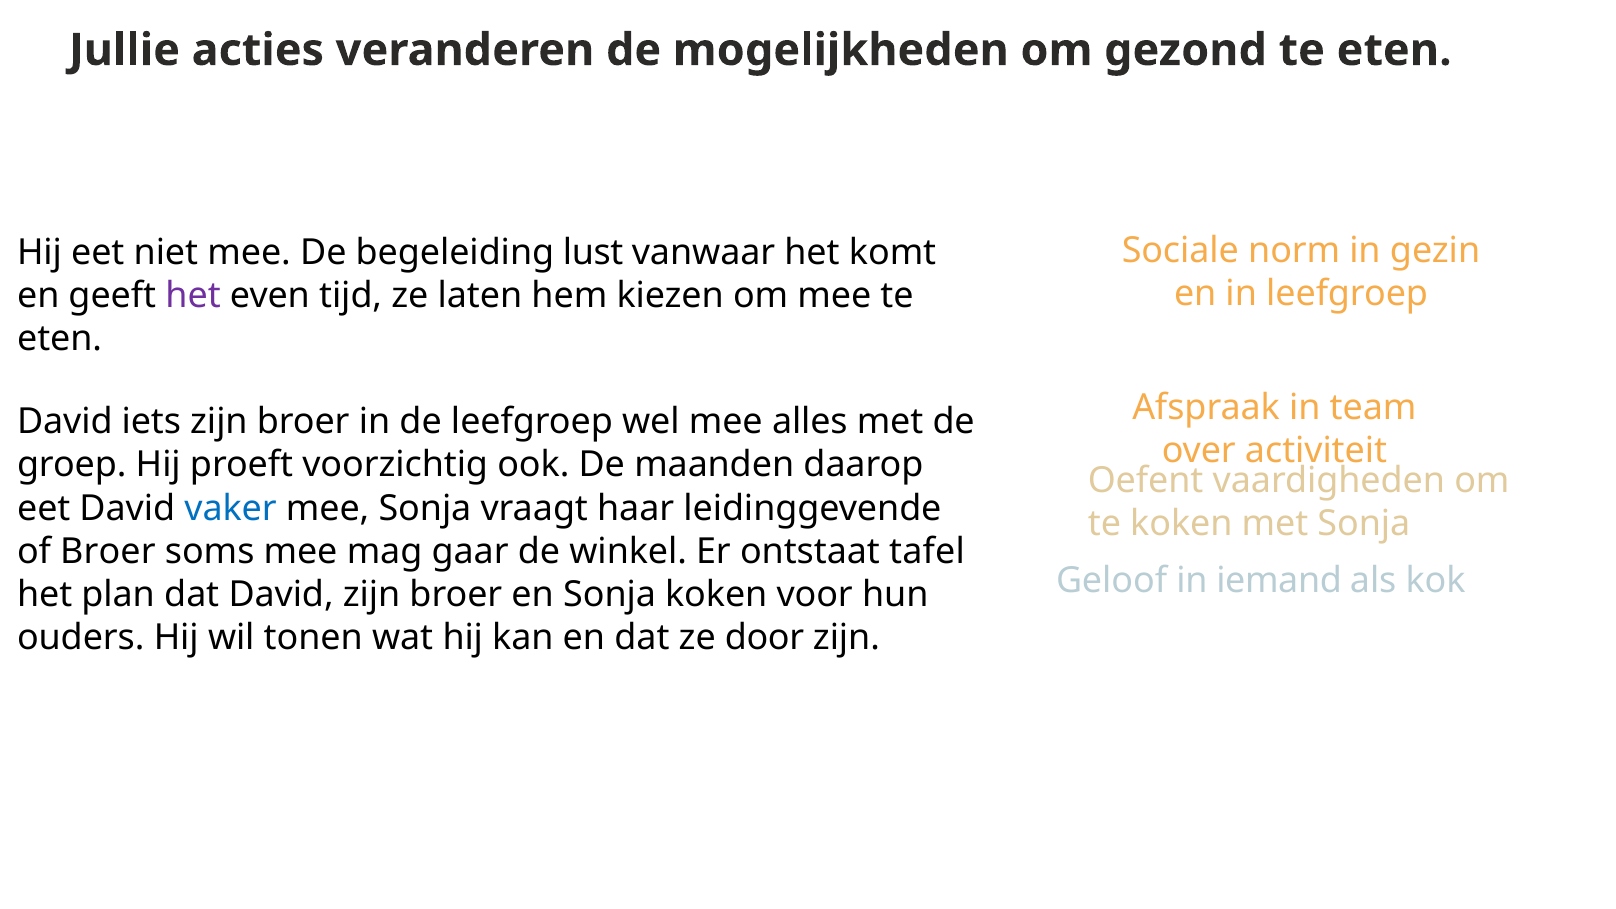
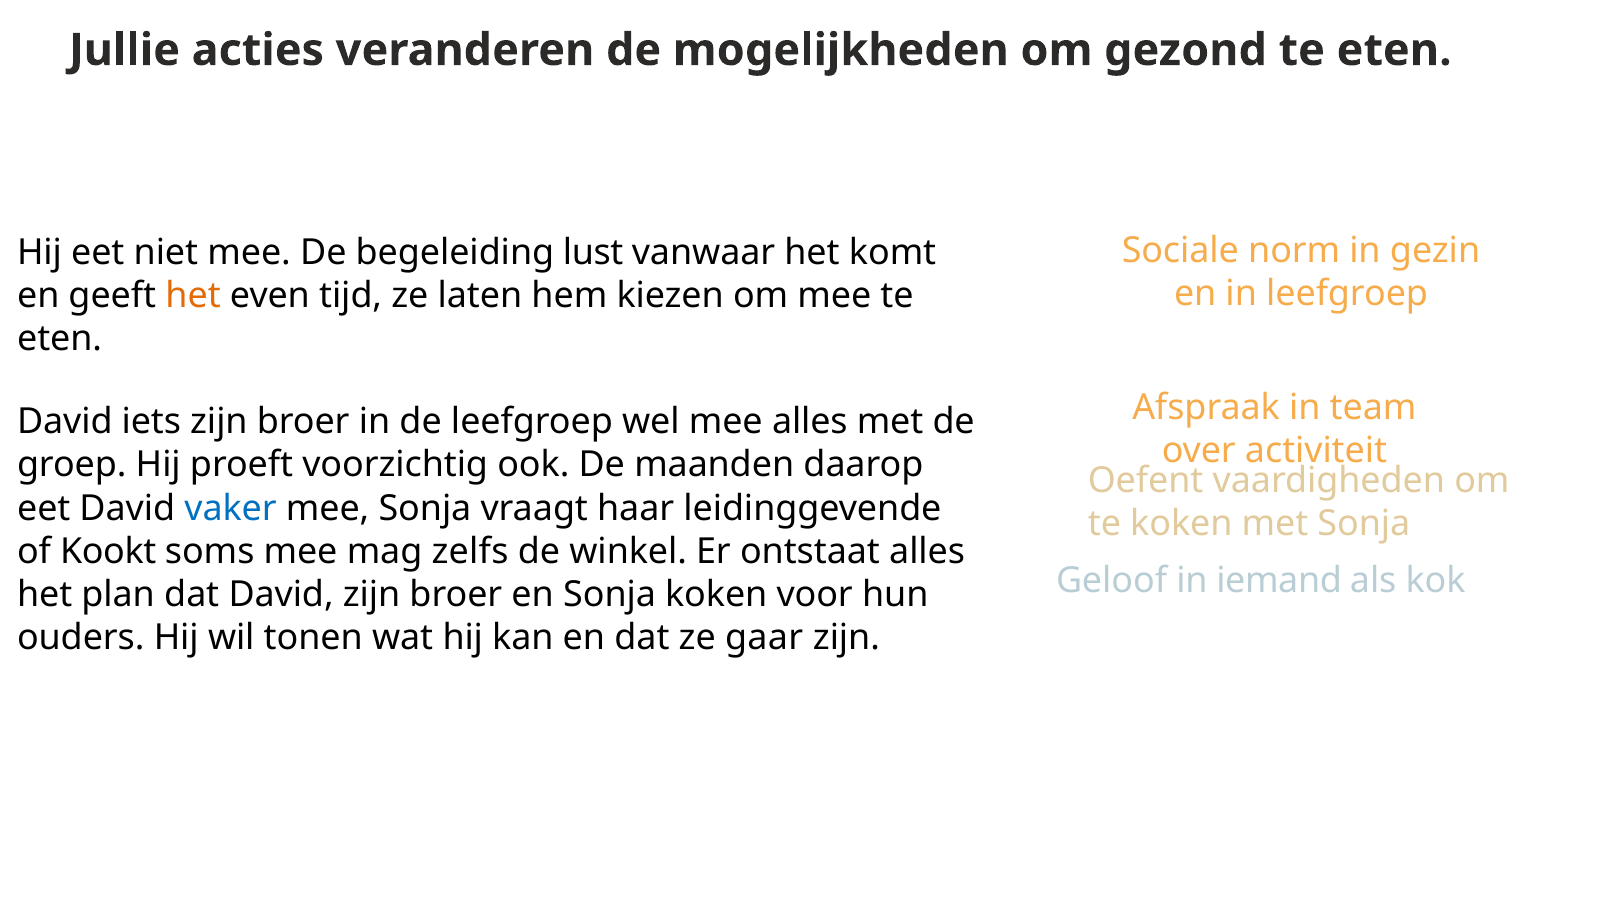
het colour: purple -> orange (193, 296)
of Broer: Broer -> Kookt (108, 551)
gaar: gaar -> zelfs (470, 551)
ontstaat tafel: tafel -> alles (927, 551)
door: door -> gaar (764, 637)
